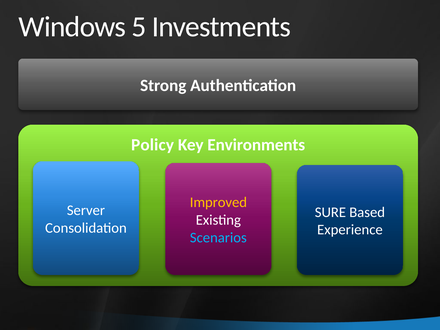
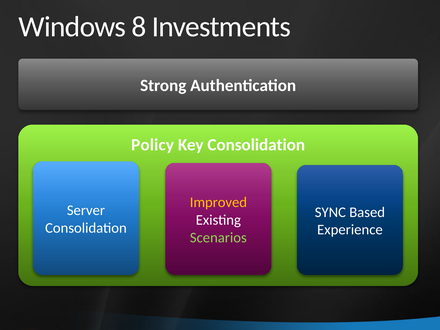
5: 5 -> 8 (139, 27)
Key Environments: Environments -> Consolidation (256, 145)
SURE: SURE -> SYNC (330, 212)
Scenarios colour: light blue -> light green (218, 238)
